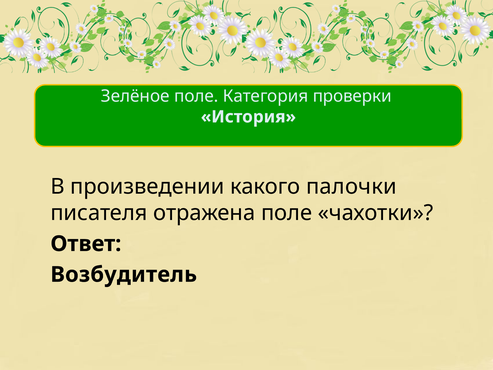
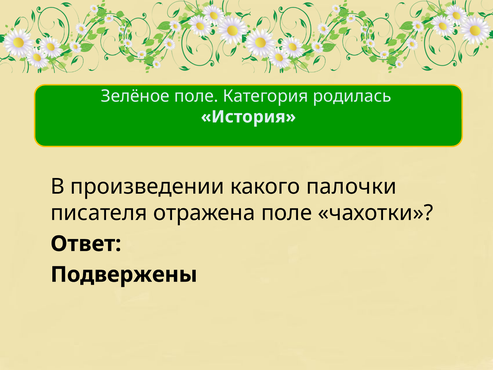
проверки: проверки -> родилась (352, 96)
Возбудитель: Возбудитель -> Подвержены (124, 274)
